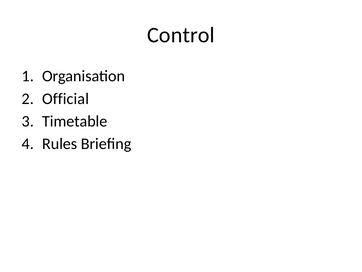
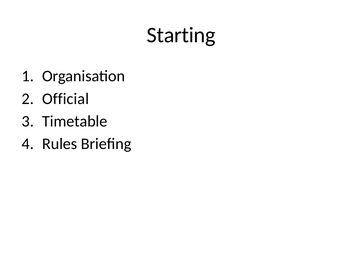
Control: Control -> Starting (181, 35)
